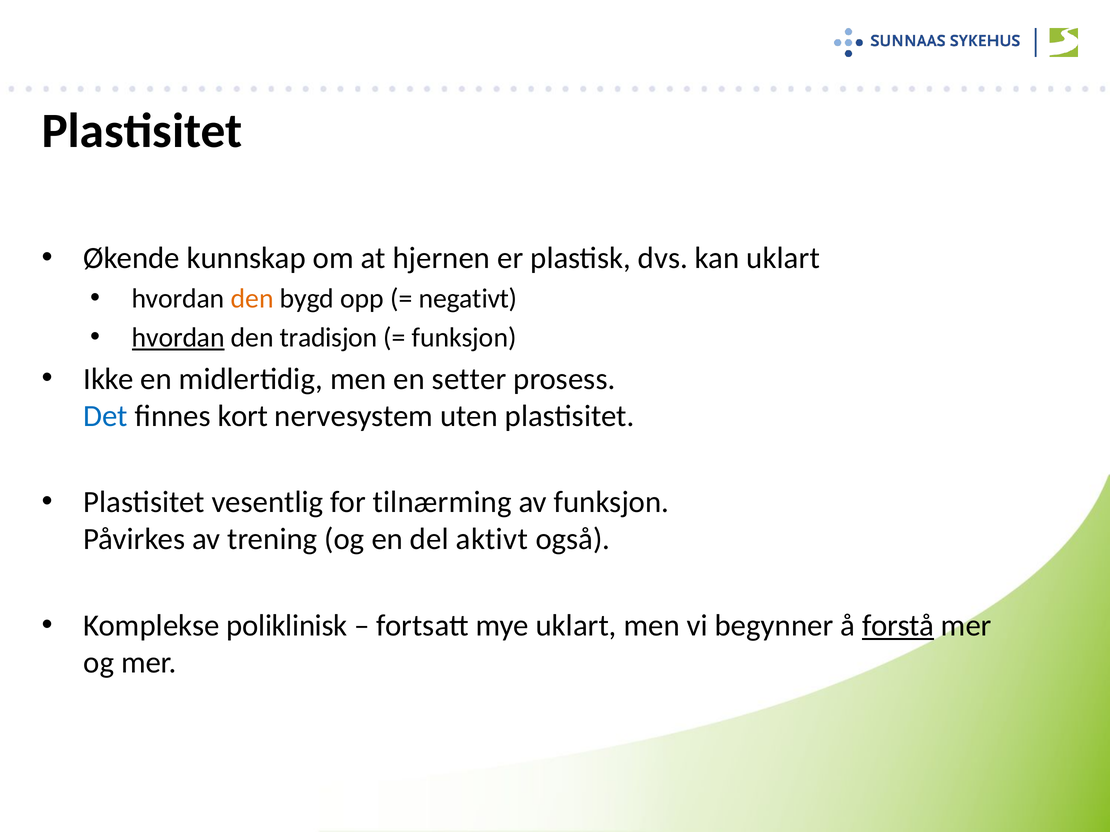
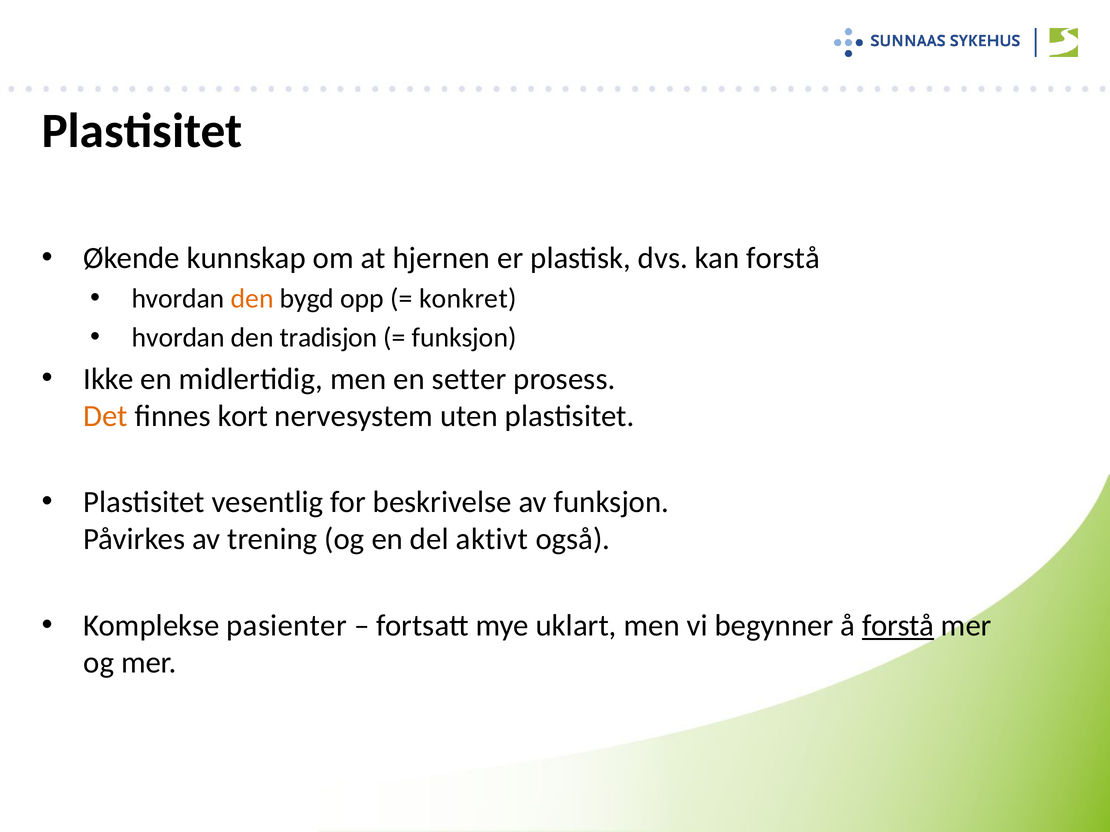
kan uklart: uklart -> forstå (783, 258)
negativt: negativt -> konkret (468, 299)
hvordan underline: present -> none (178, 338)
Det colour: blue -> orange (106, 416)
tilnærming: tilnærming -> beskrivelse (442, 503)
poliklinisk: poliklinisk -> pasienter (287, 626)
